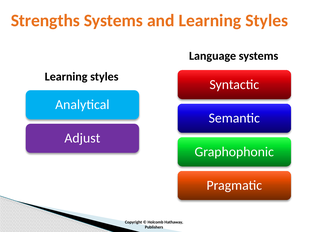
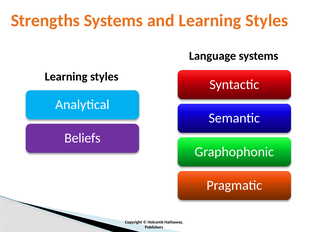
Adjust: Adjust -> Beliefs (82, 138)
